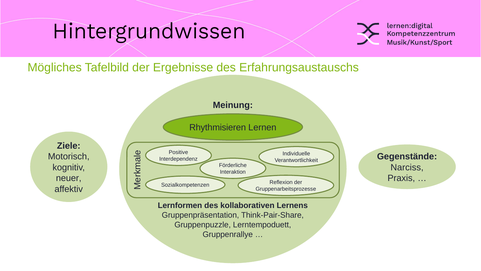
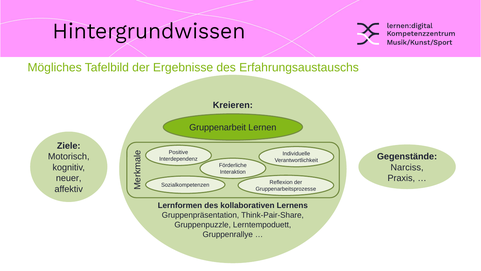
Meinung: Meinung -> Kreieren (233, 105)
Rhythmisieren: Rhythmisieren -> Gruppenarbeit (218, 127)
